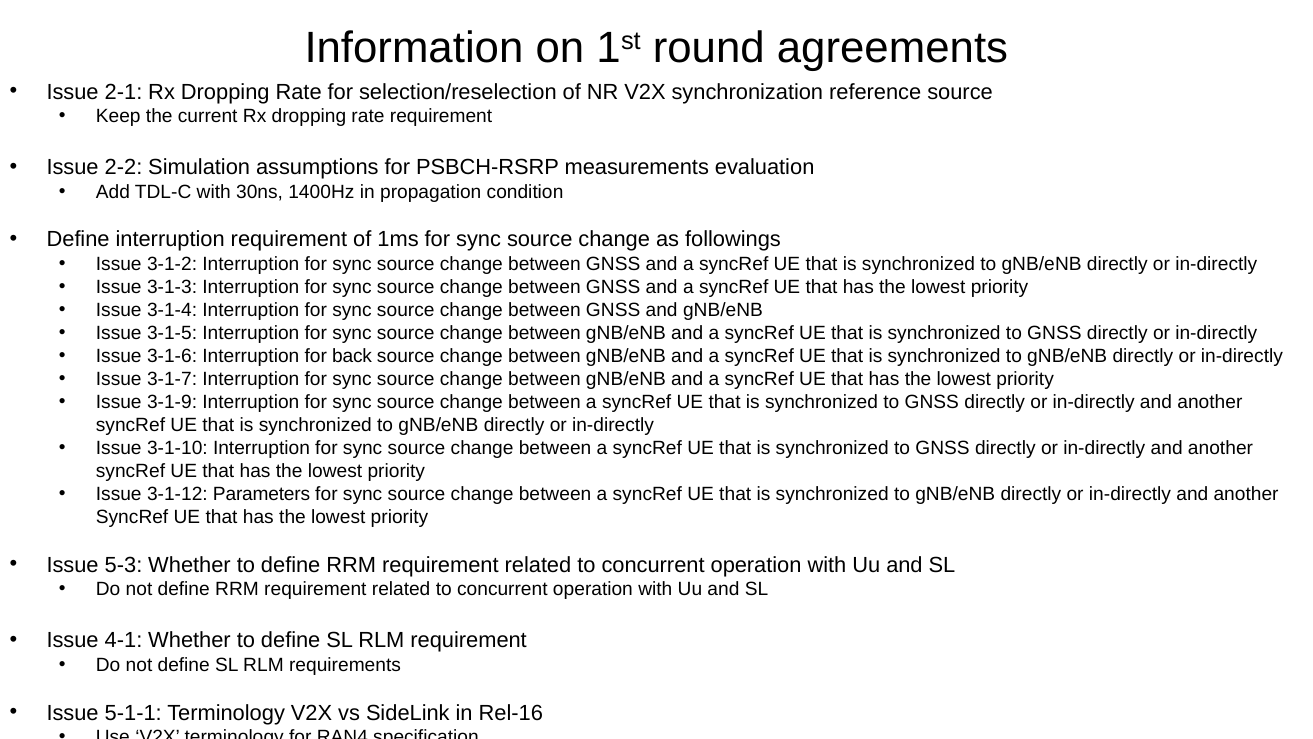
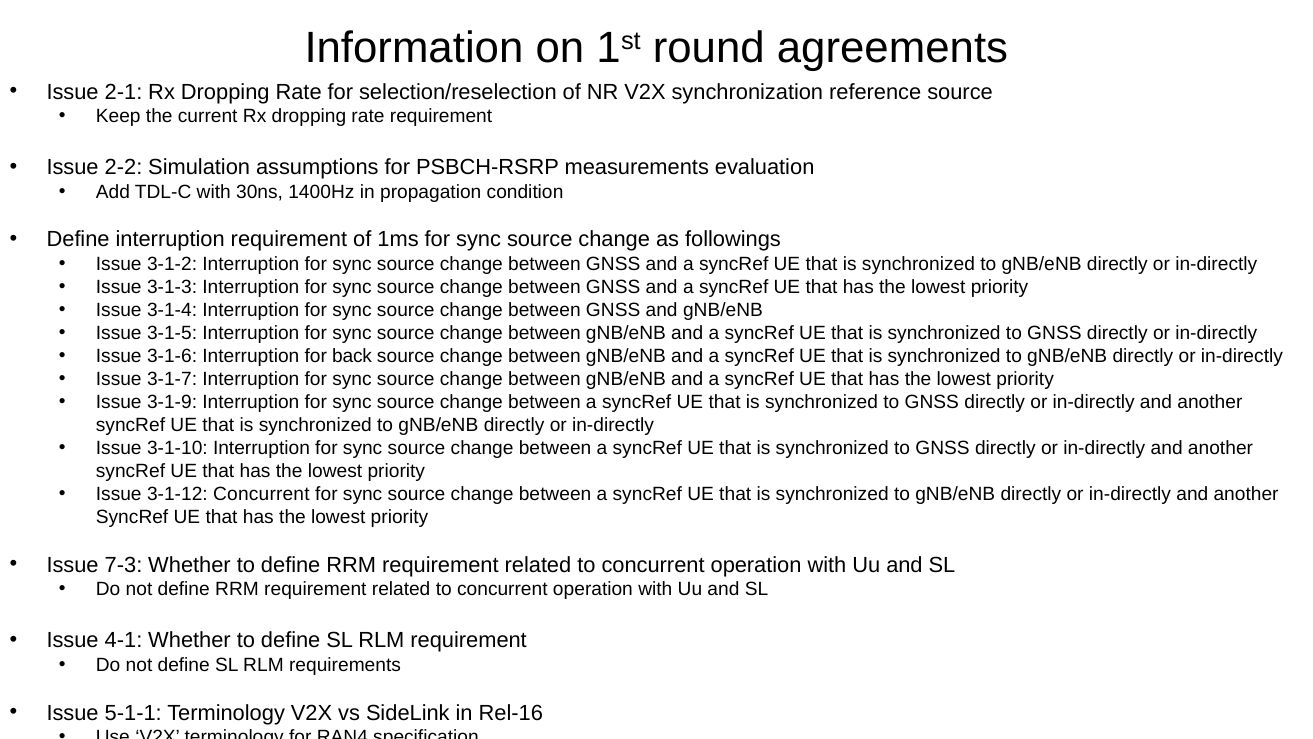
3-1-12 Parameters: Parameters -> Concurrent (261, 494)
5-3: 5-3 -> 7-3 (123, 565)
